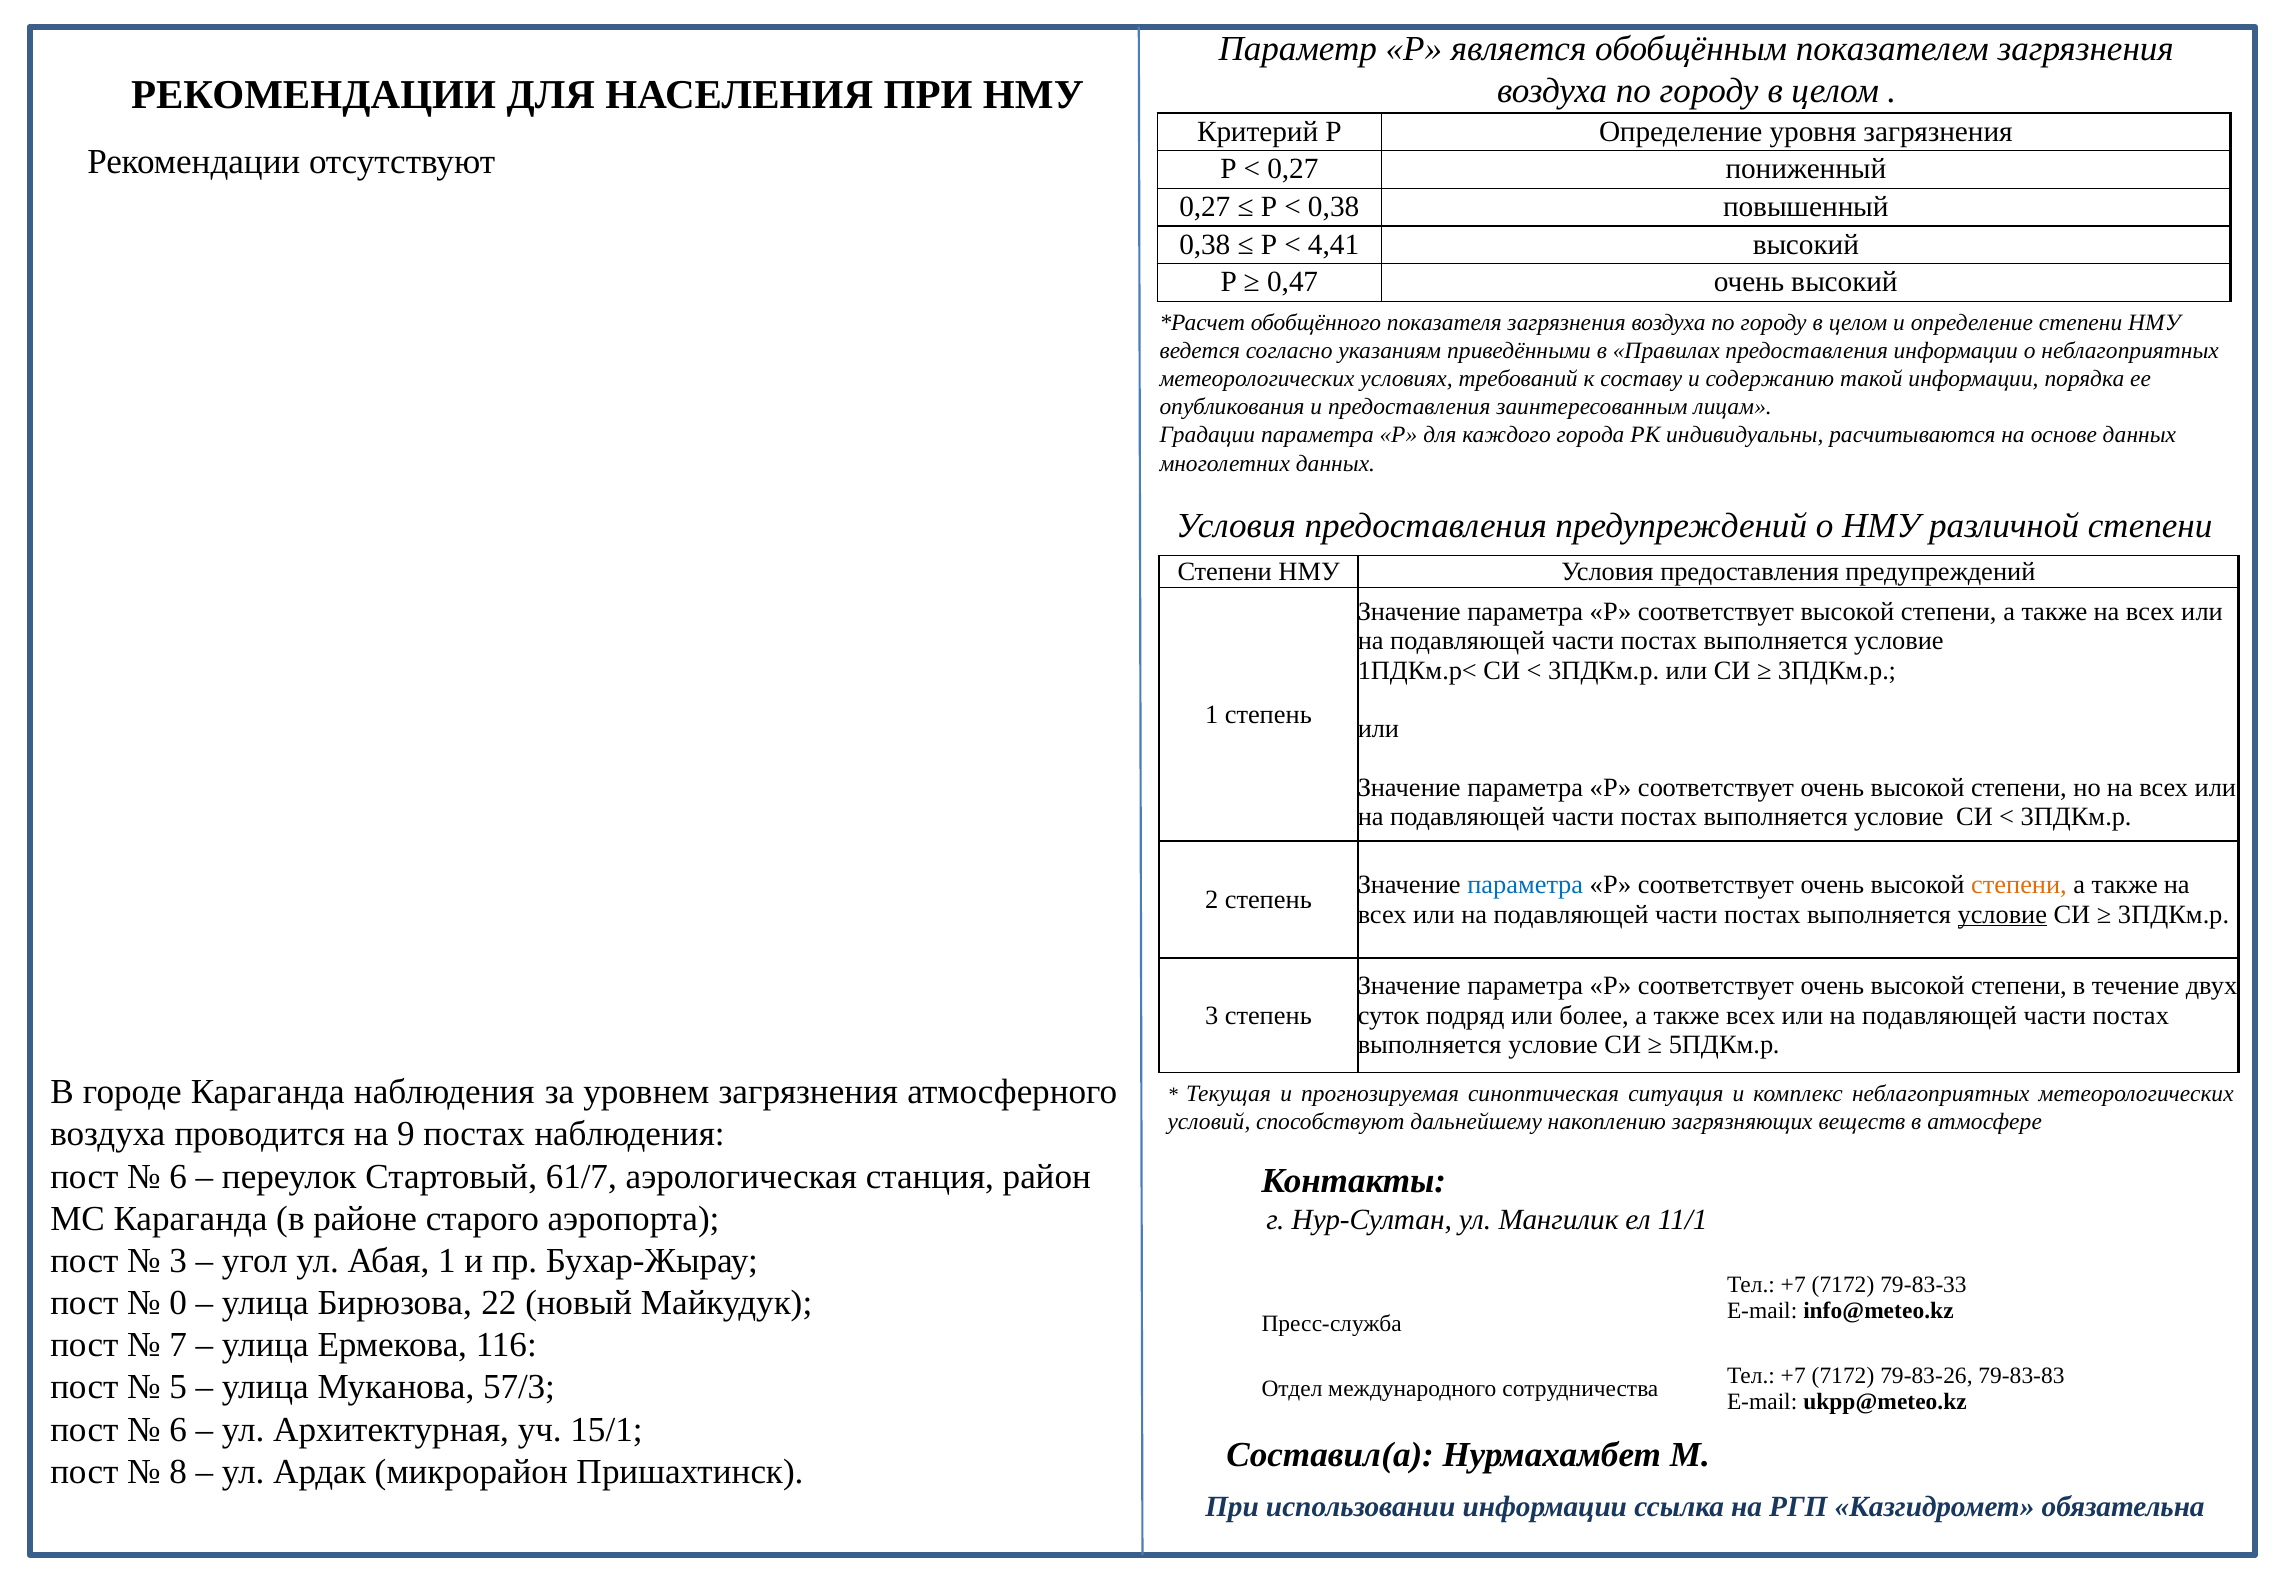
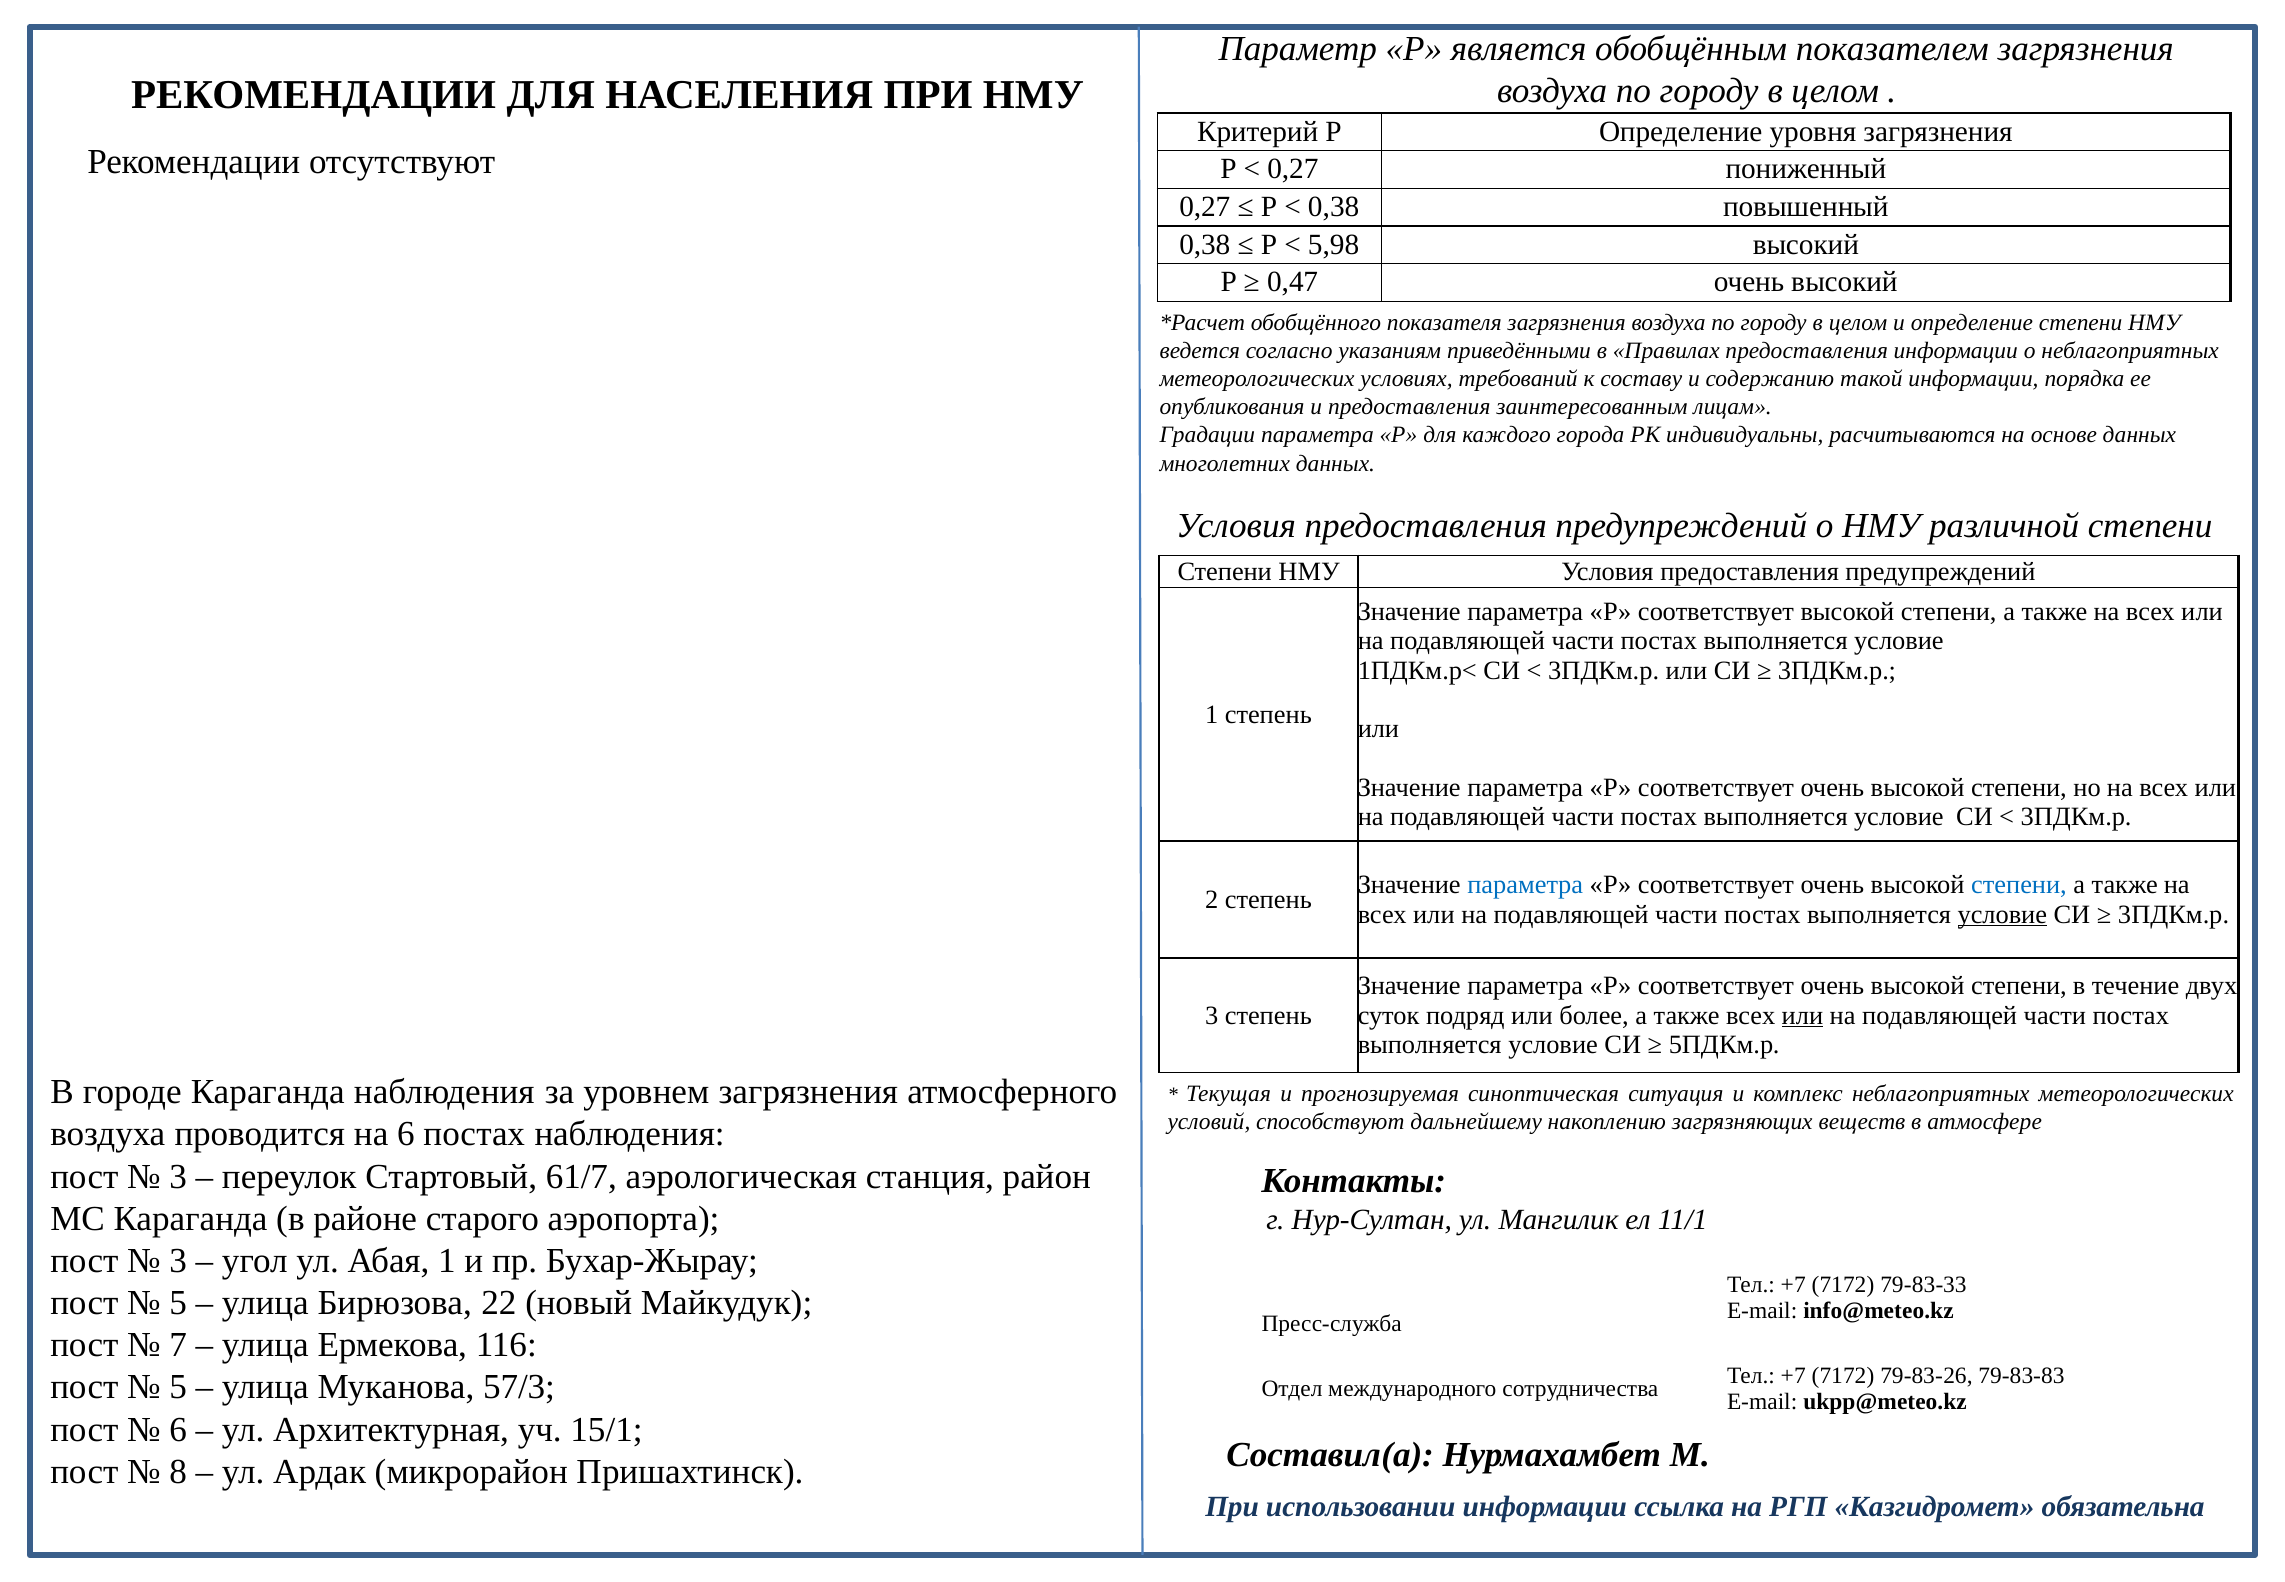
4,41: 4,41 -> 5,98 (1334, 245)
степени colour: orange -> blue (2019, 885)
или underline: none -> present (1802, 1015)
на 9: 9 -> 6 (406, 1134)
6: 6 -> 3 (178, 1176)
0: 0 -> 5 (178, 1303)
